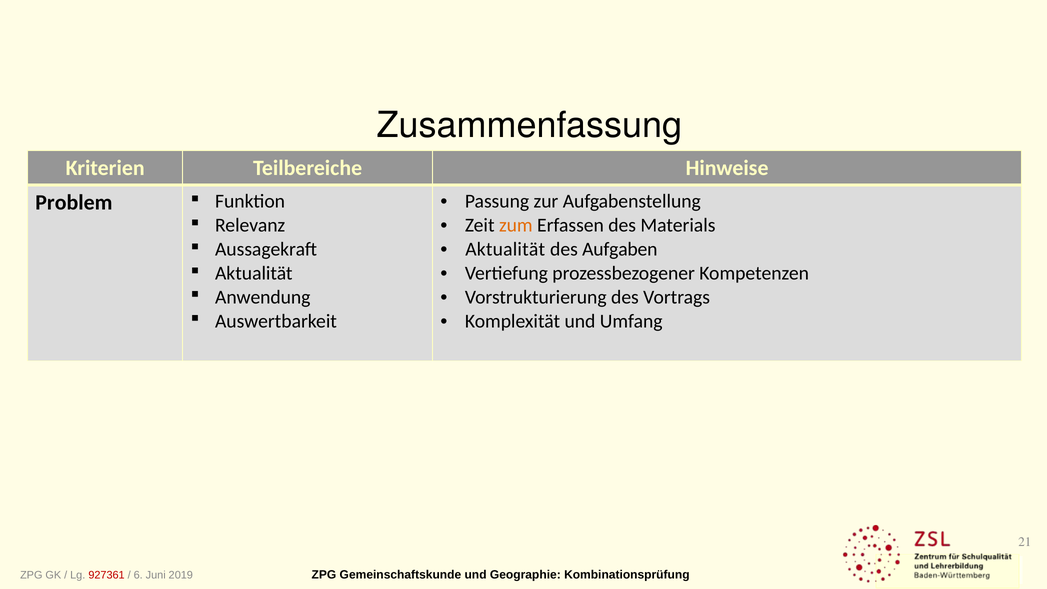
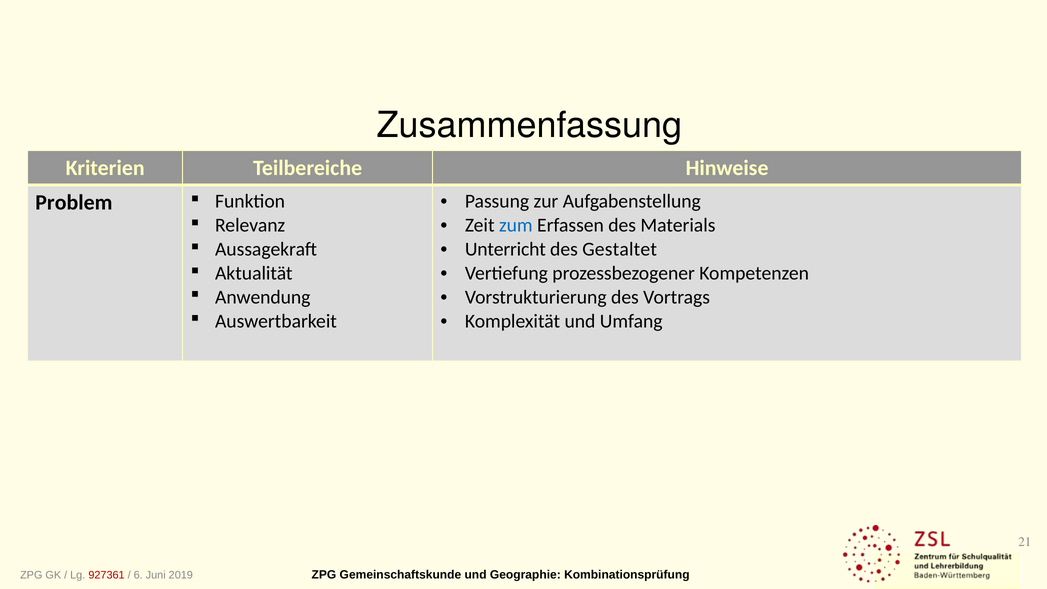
zum colour: orange -> blue (516, 225)
Aktualität: Aktualität -> Unterricht (505, 249)
Aufgaben: Aufgaben -> Gestaltet (620, 249)
